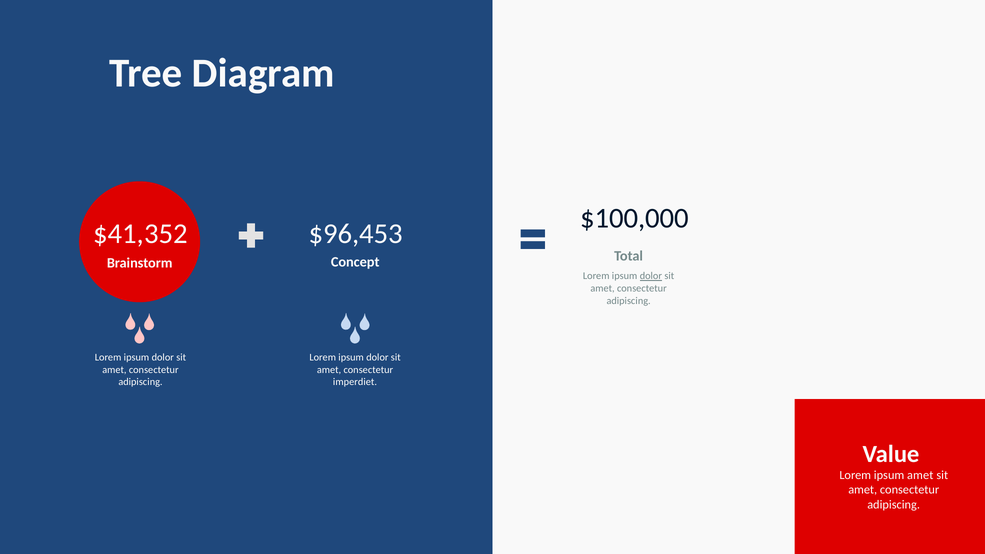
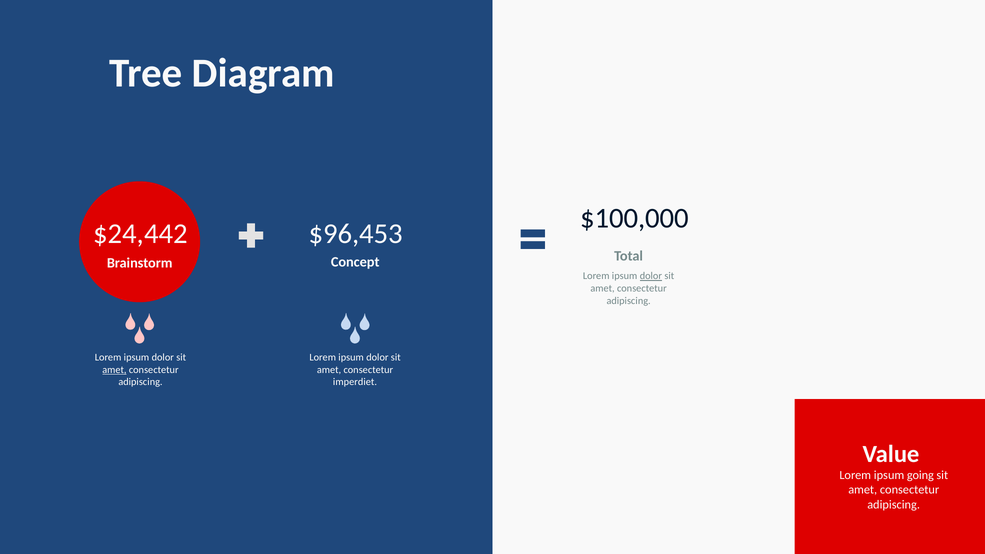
$41,352: $41,352 -> $24,442 (141, 234)
amet underline: none -> present (114, 370)
ipsum amet: amet -> going (920, 475)
